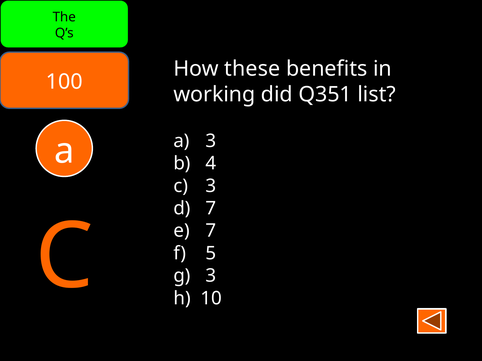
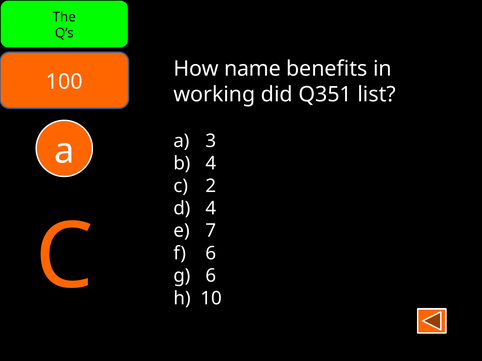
these: these -> name (252, 69)
c 3: 3 -> 2 (211, 186)
7: 7 -> 4 (211, 209)
5: 5 -> 6 (211, 254)
3: 3 -> 6 (211, 276)
